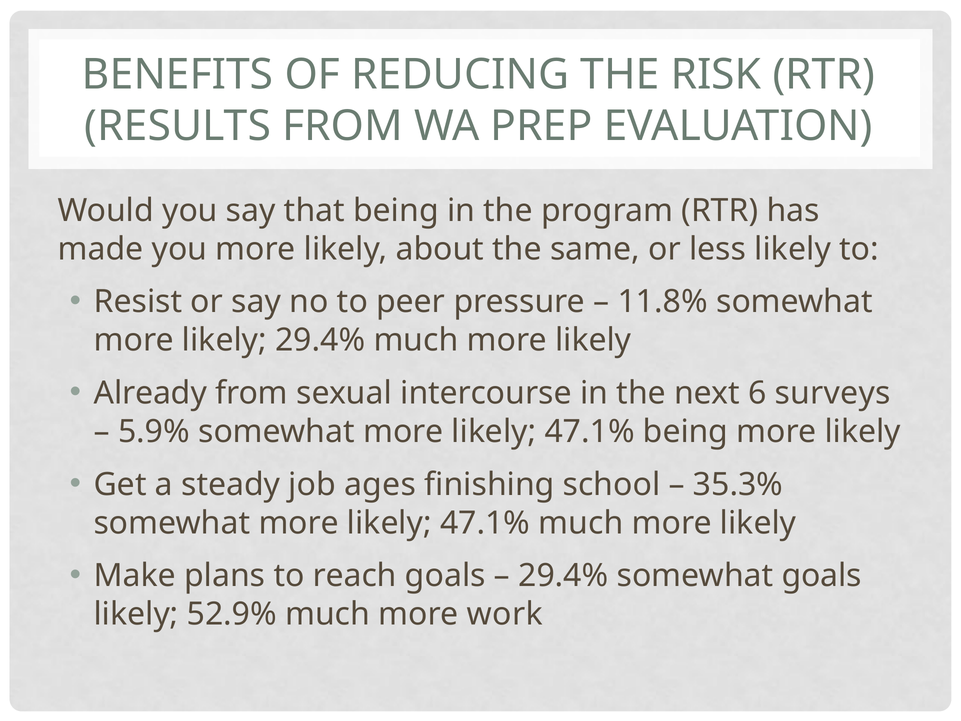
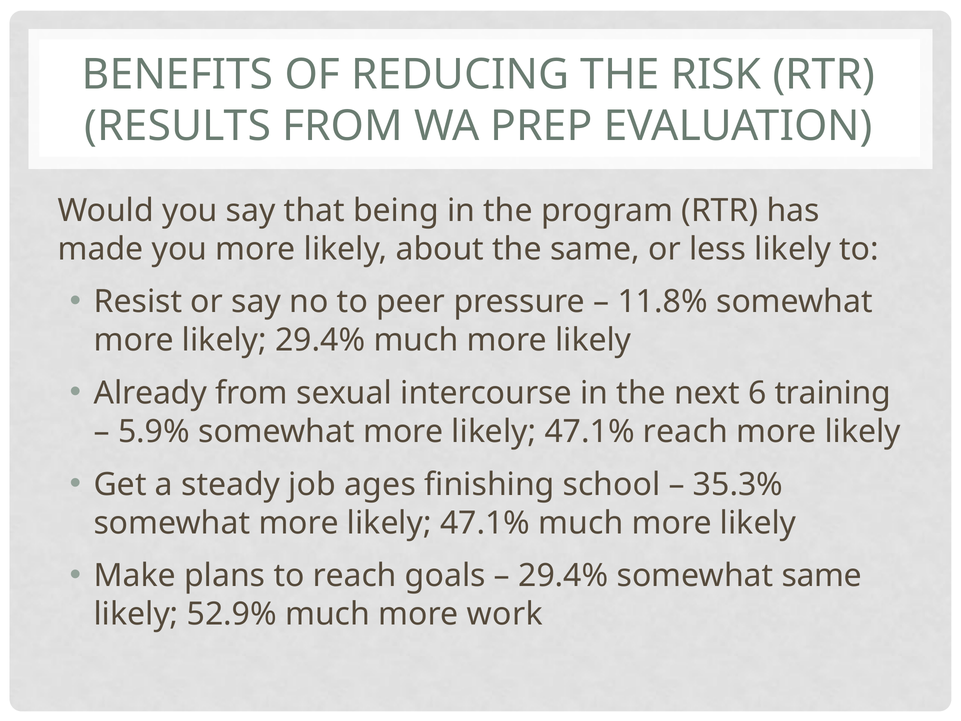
surveys: surveys -> training (833, 393)
47.1% being: being -> reach (685, 431)
somewhat goals: goals -> same (822, 576)
